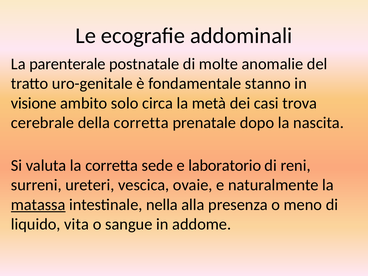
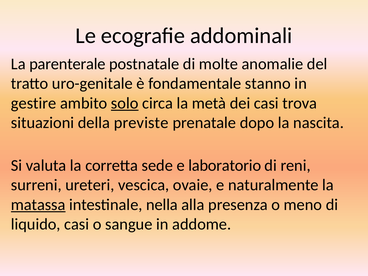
visione: visione -> gestire (34, 103)
solo underline: none -> present (125, 103)
cerebrale: cerebrale -> situazioni (43, 123)
della corretta: corretta -> previste (141, 123)
liquido vita: vita -> casi (77, 224)
